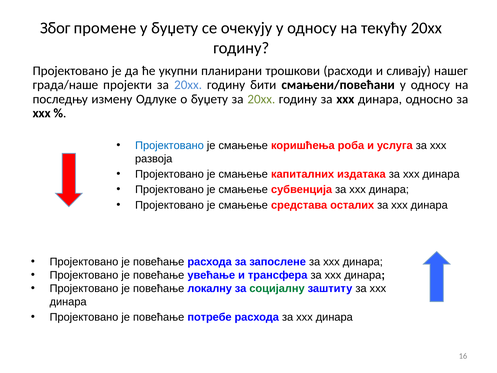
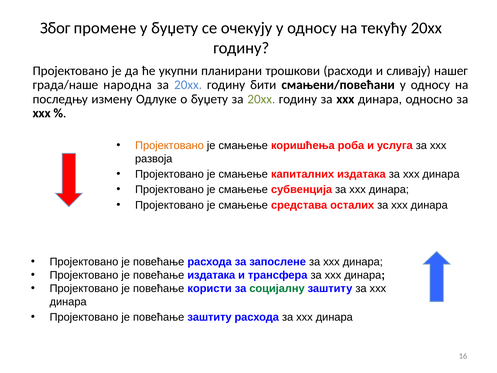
пројекти: пројекти -> народна (128, 85)
Пројектовано colour: blue -> orange (169, 145)
повећање увећање: увећање -> издатака (211, 275)
локалну: локалну -> користи (210, 288)
повећање потребе: потребе -> заштиту (210, 317)
